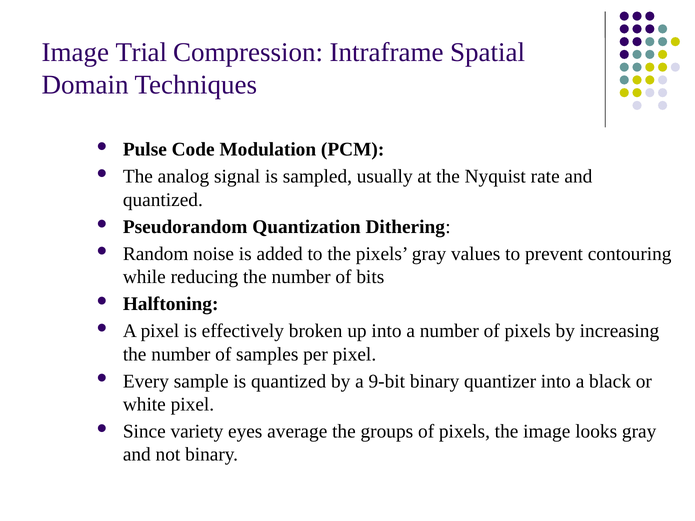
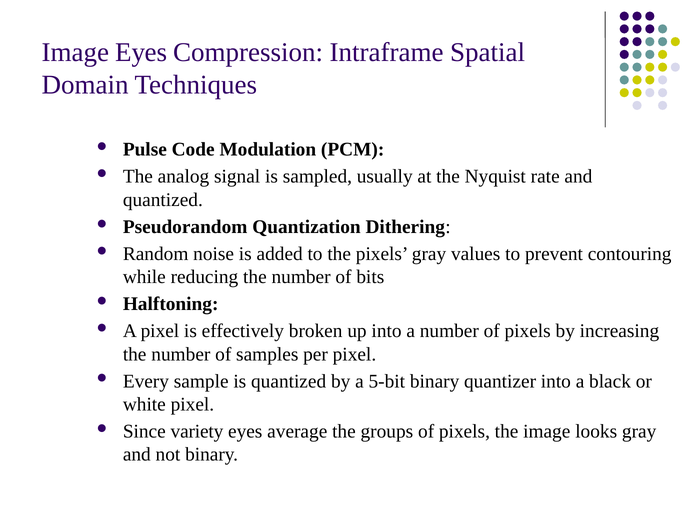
Image Trial: Trial -> Eyes (141, 52)
9-bit: 9-bit -> 5-bit (387, 381)
